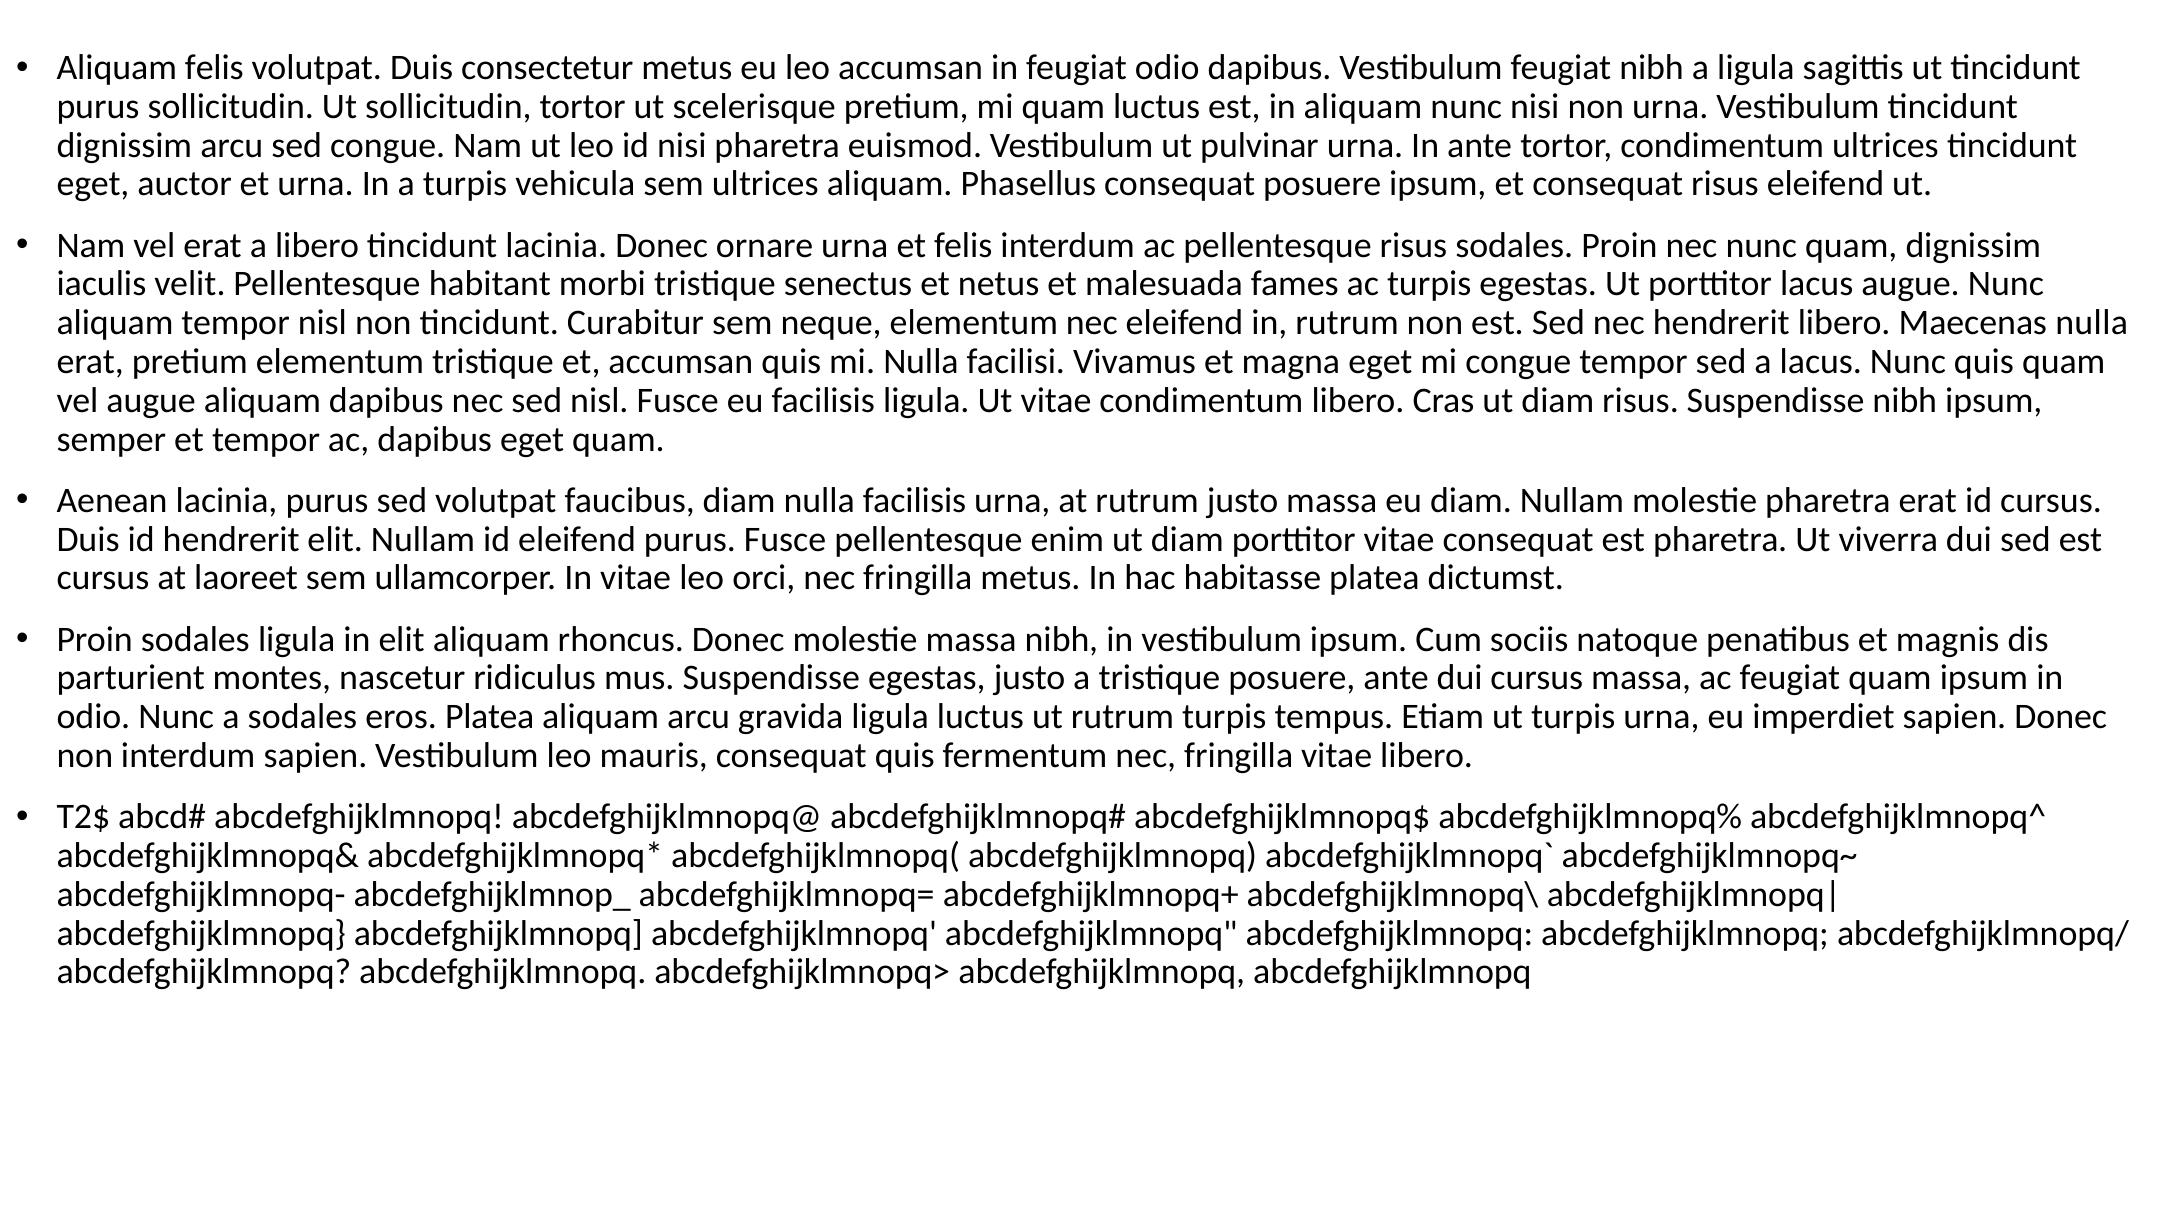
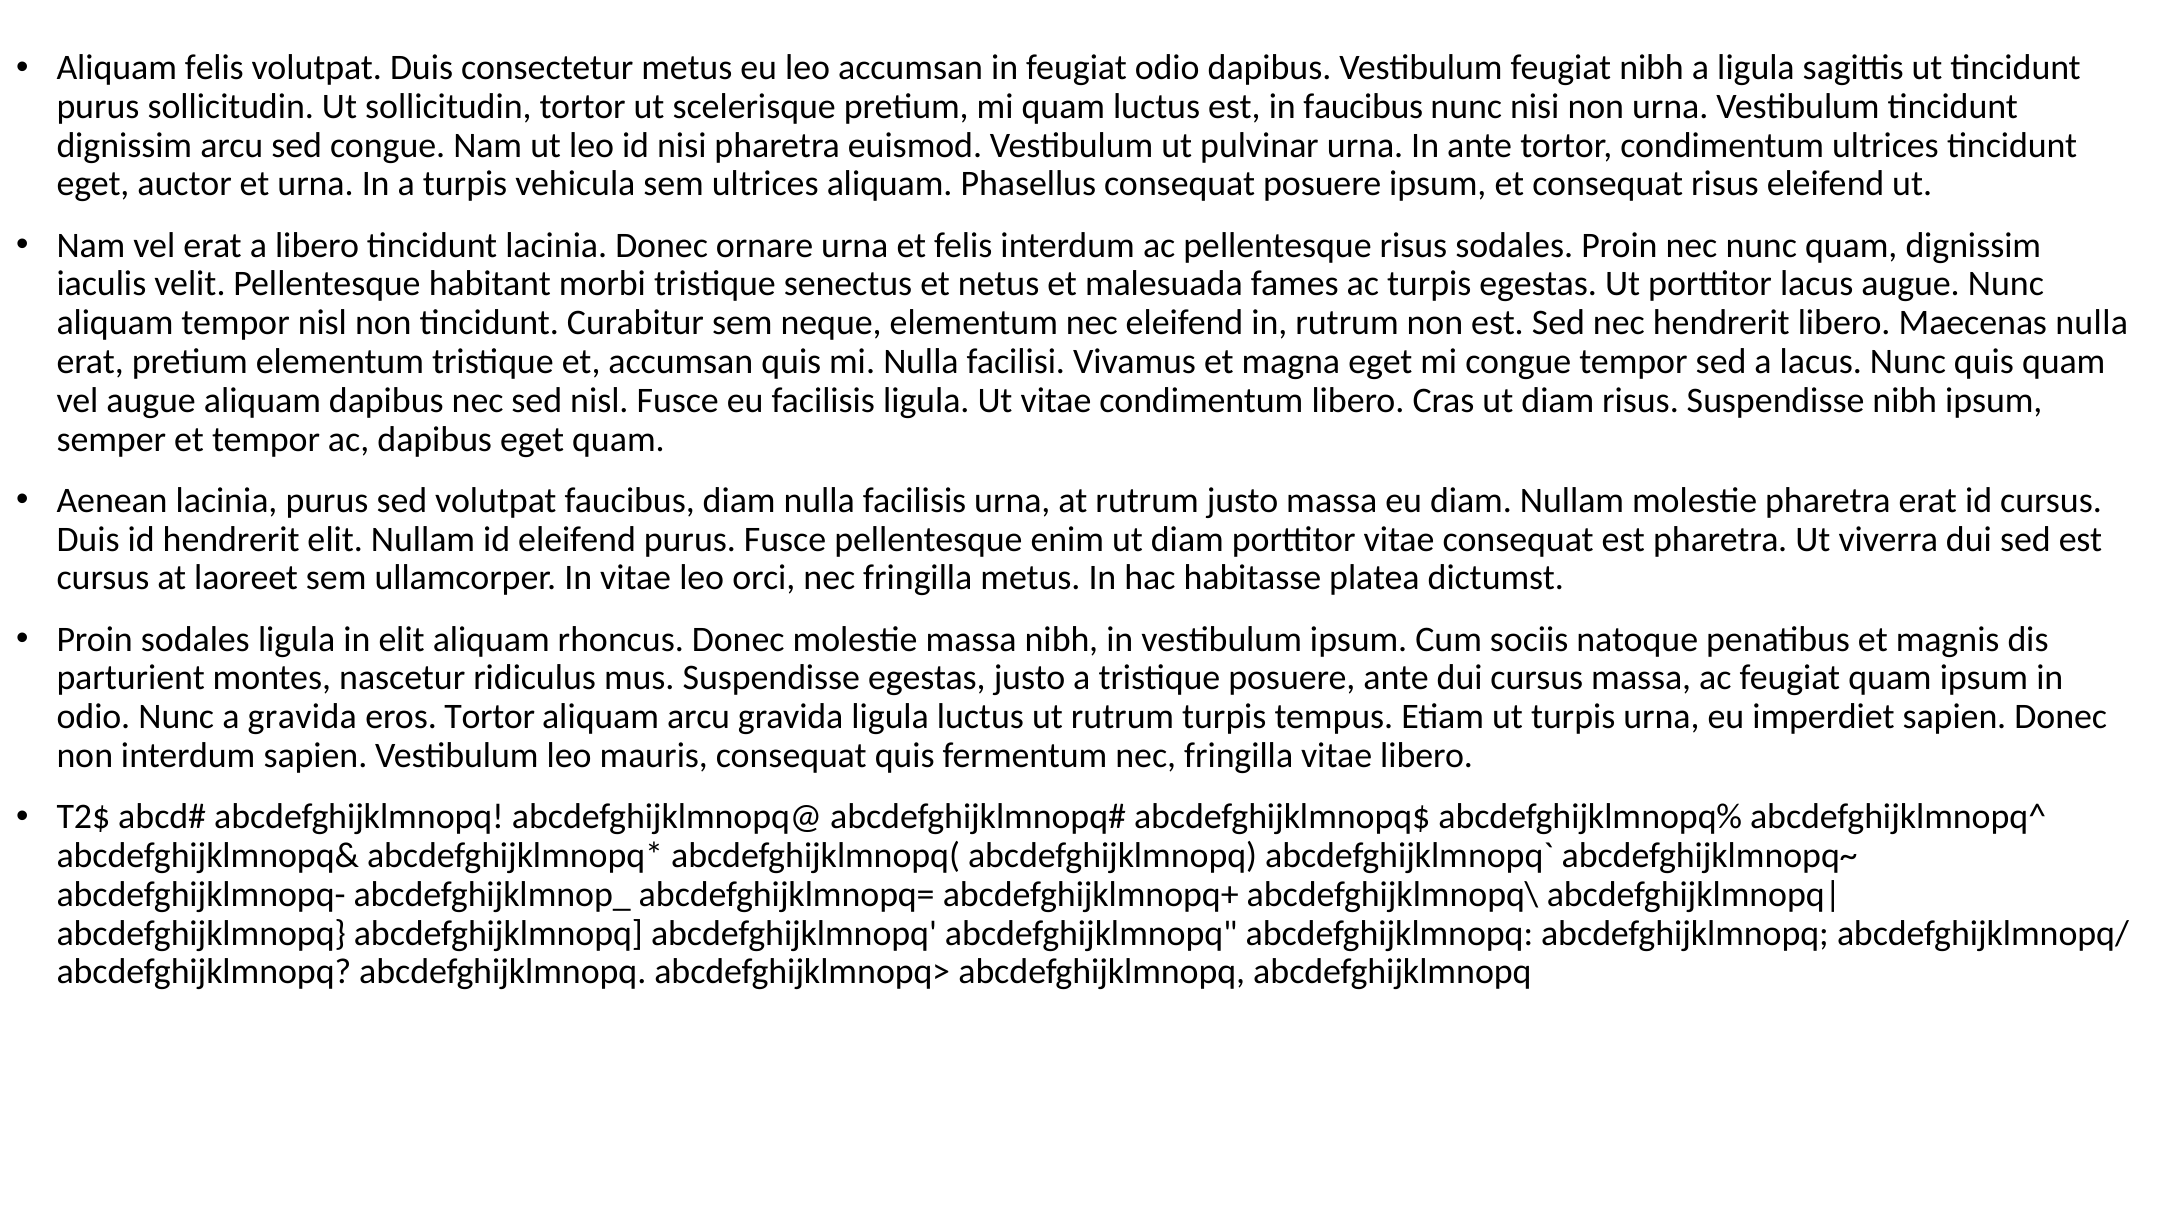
in aliquam: aliquam -> faucibus (1363, 107)
a sodales: sodales -> gravida (302, 717)
eros Platea: Platea -> Tortor (490, 717)
